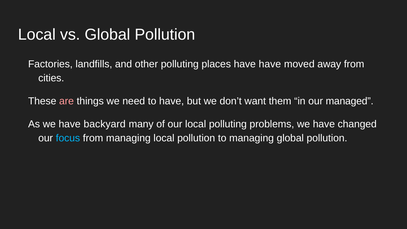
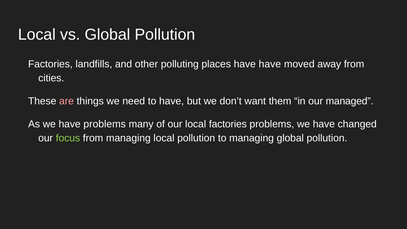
have backyard: backyard -> problems (105, 124)
local polluting: polluting -> factories (228, 124)
focus colour: light blue -> light green (68, 138)
